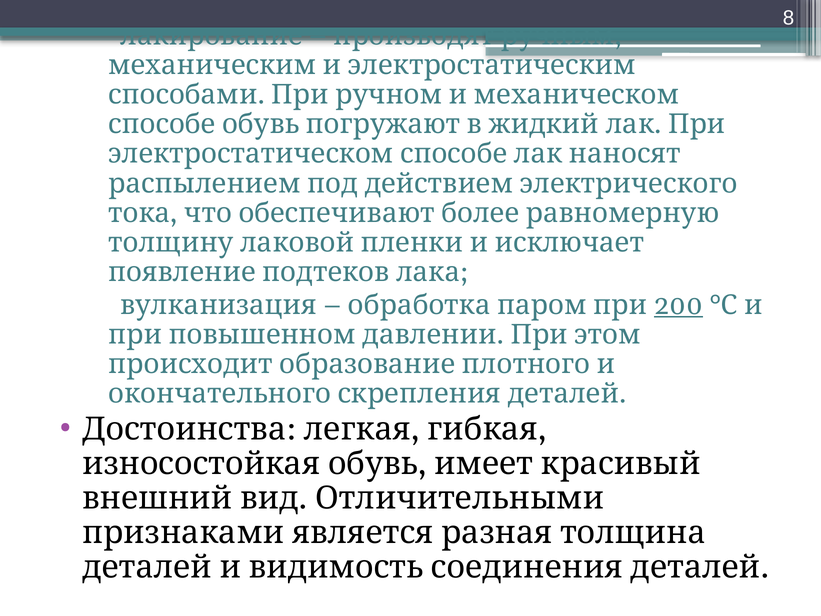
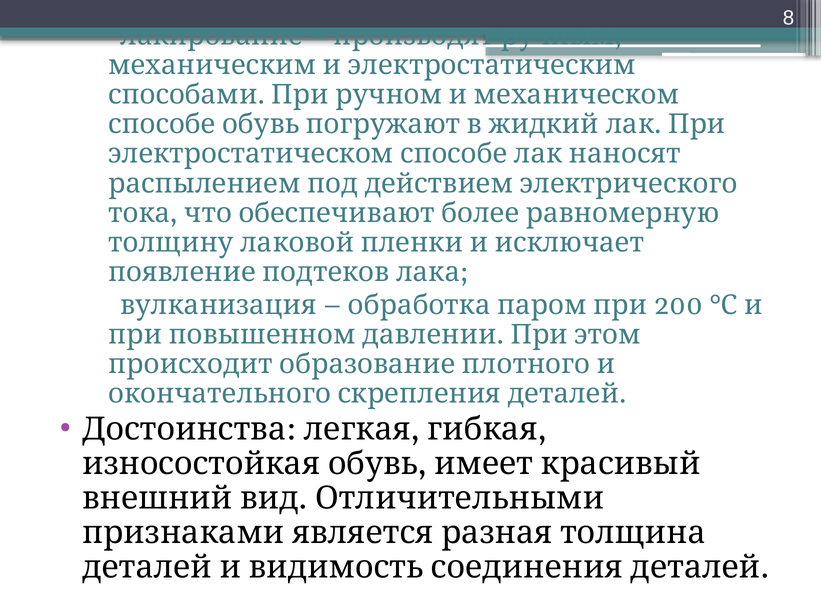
200 underline: present -> none (678, 305)
